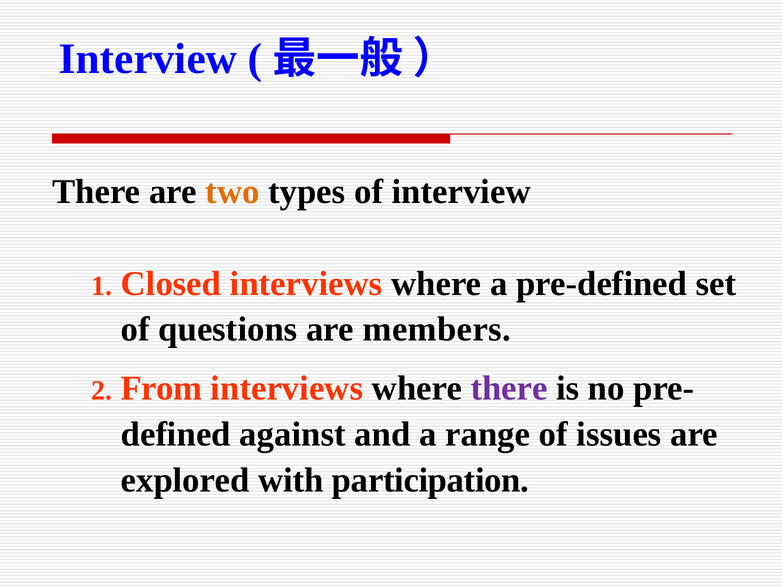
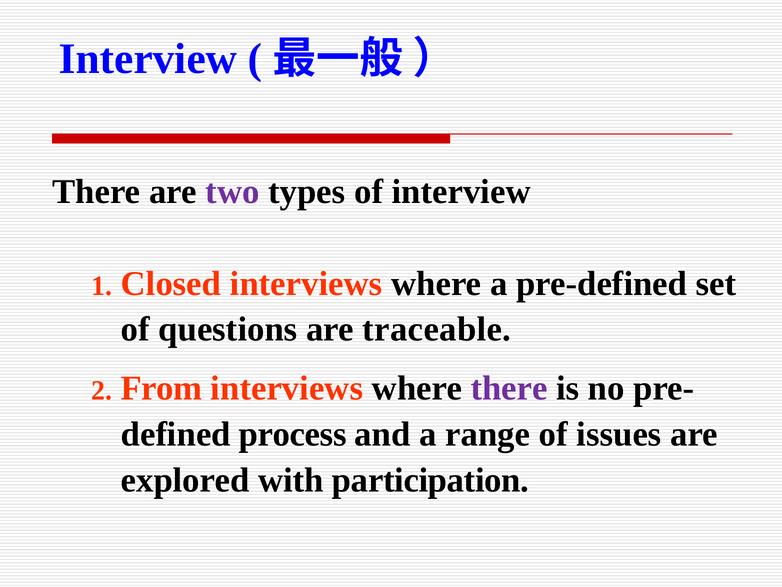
two colour: orange -> purple (232, 192)
members: members -> traceable (437, 329)
against: against -> process (293, 434)
